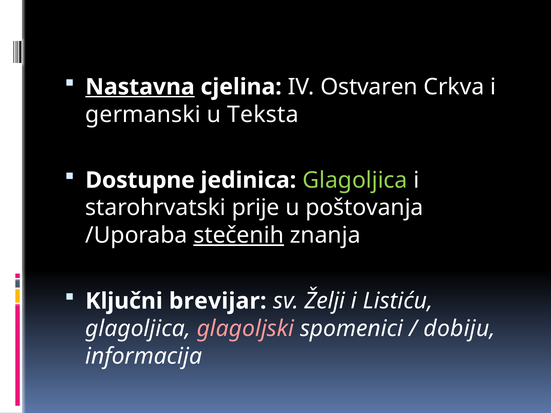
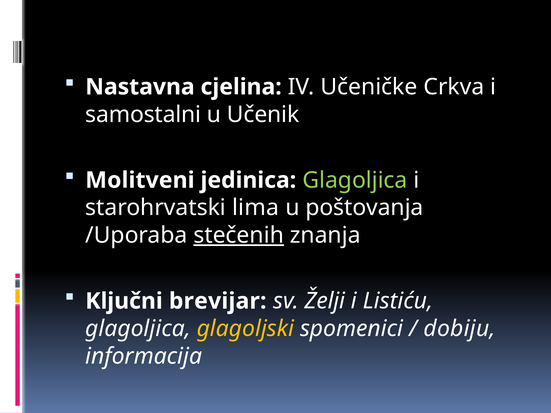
Nastavna underline: present -> none (140, 87)
Ostvaren: Ostvaren -> Učeničke (369, 87)
germanski: germanski -> samostalni (143, 115)
Teksta: Teksta -> Učenik (263, 115)
Dostupne: Dostupne -> Molitveni (140, 180)
prije: prije -> lima (255, 208)
glagoljski colour: pink -> yellow (245, 329)
